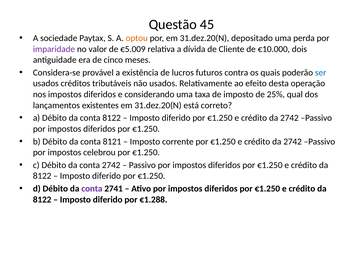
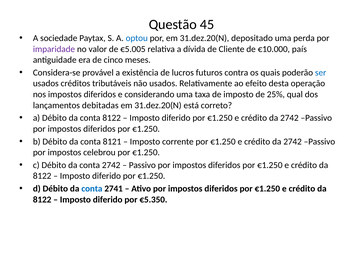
optou colour: orange -> blue (137, 38)
€5.009: €5.009 -> €5.005 (133, 49)
dois: dois -> país (299, 49)
existentes: existentes -> debitadas (100, 105)
conta colour: purple -> blue (92, 189)
€1.288: €1.288 -> €5.350 (153, 200)
